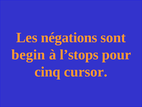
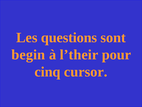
négations: négations -> questions (69, 37)
l’stops: l’stops -> l’their (79, 54)
